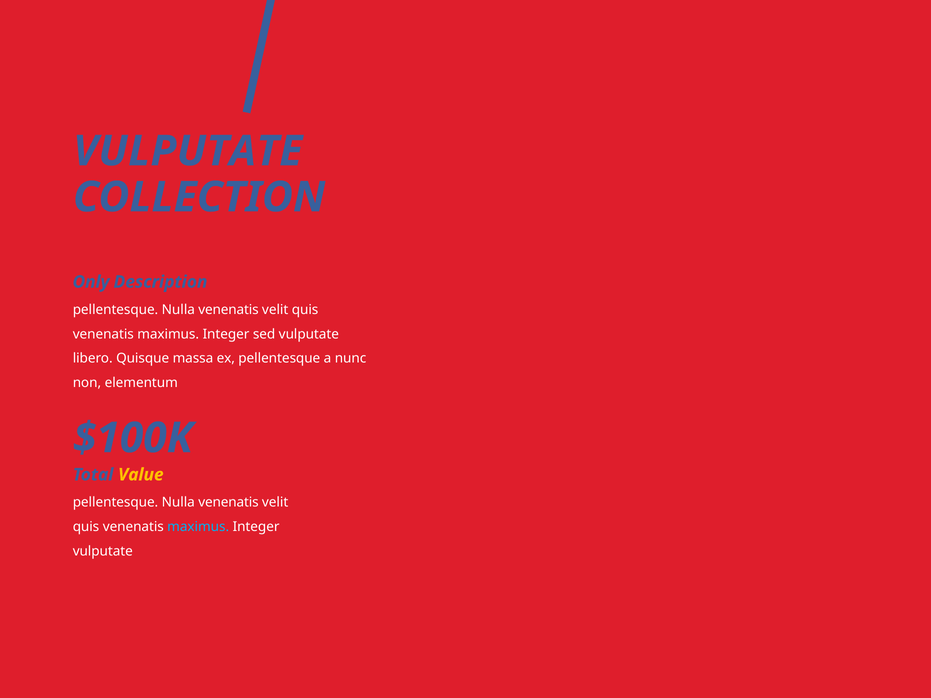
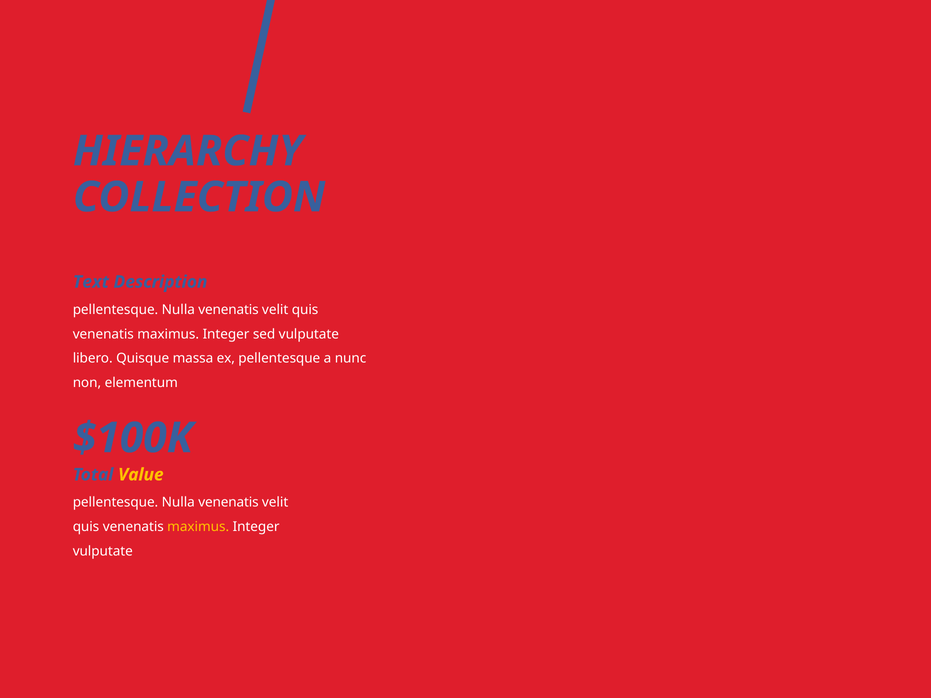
VULPUTATE: VULPUTATE -> HIERARCHY (188, 151)
Only: Only -> Text (91, 282)
maximus colour: light blue -> yellow (198, 527)
